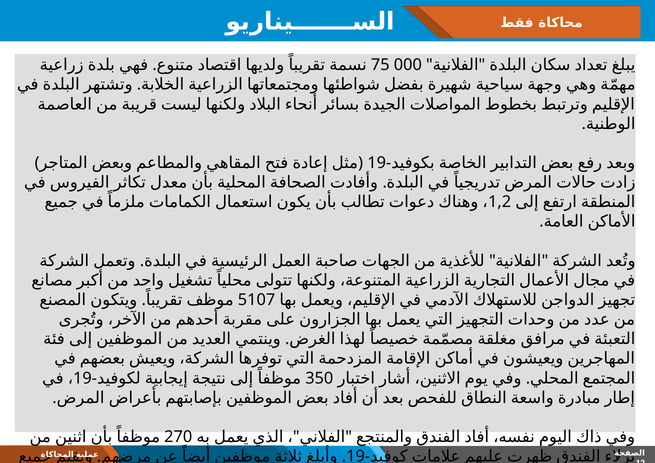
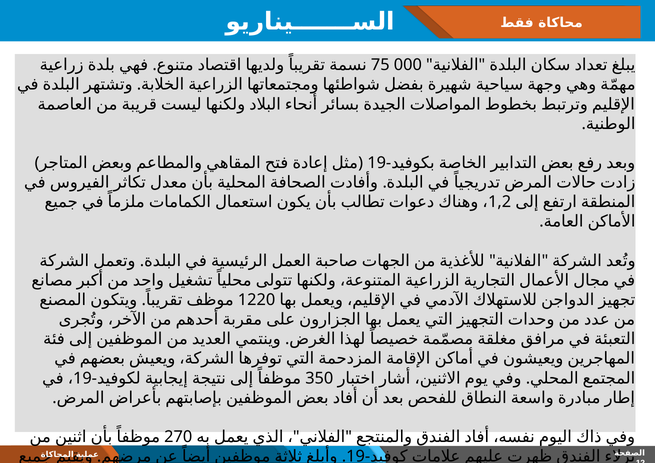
5107: 5107 -> 1220 (257, 300)
